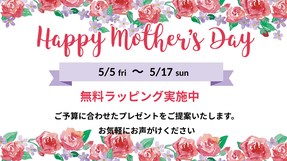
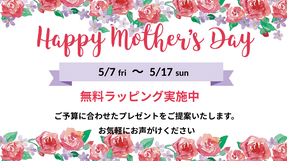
5/5: 5/5 -> 5/7 (107, 72)
